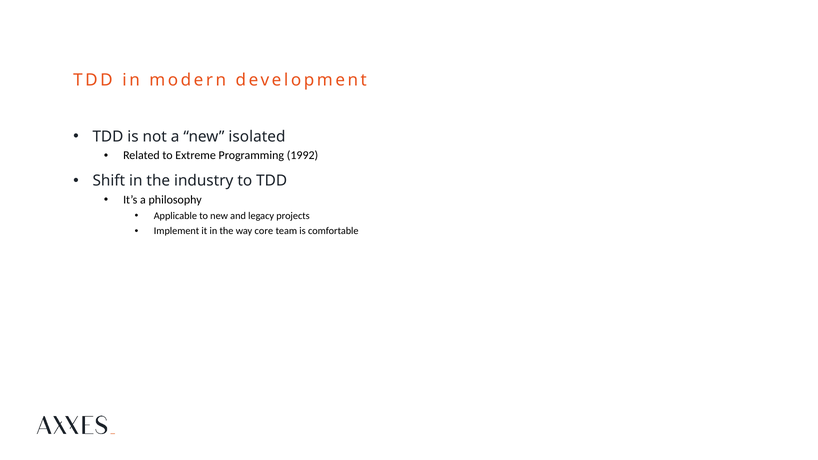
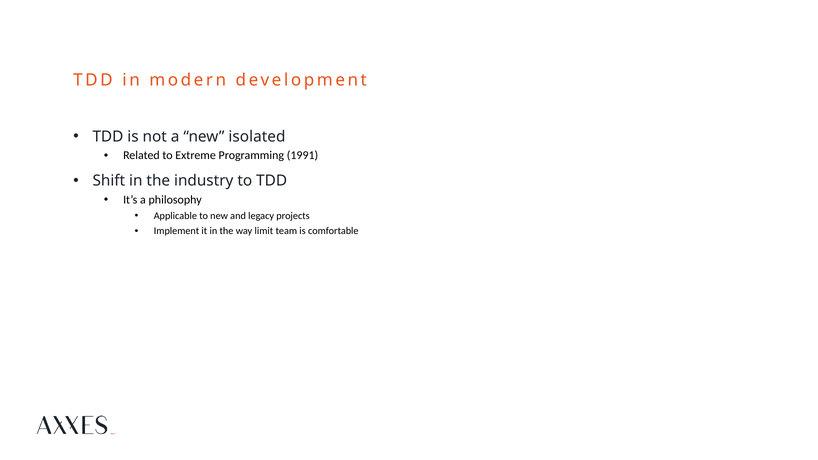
1992: 1992 -> 1991 (302, 156)
core: core -> limit (264, 231)
